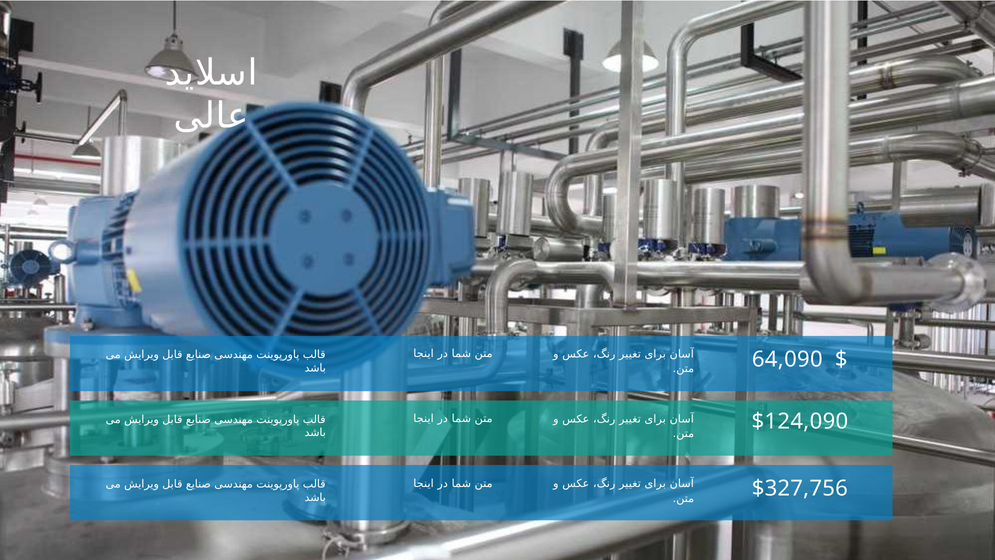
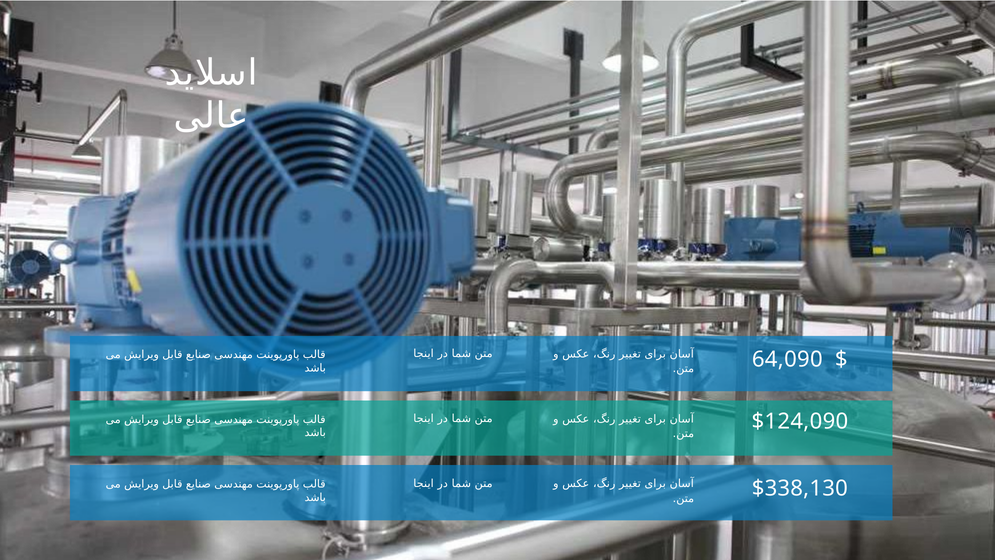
$327,756: $327,756 -> $338,130 (800, 488)
